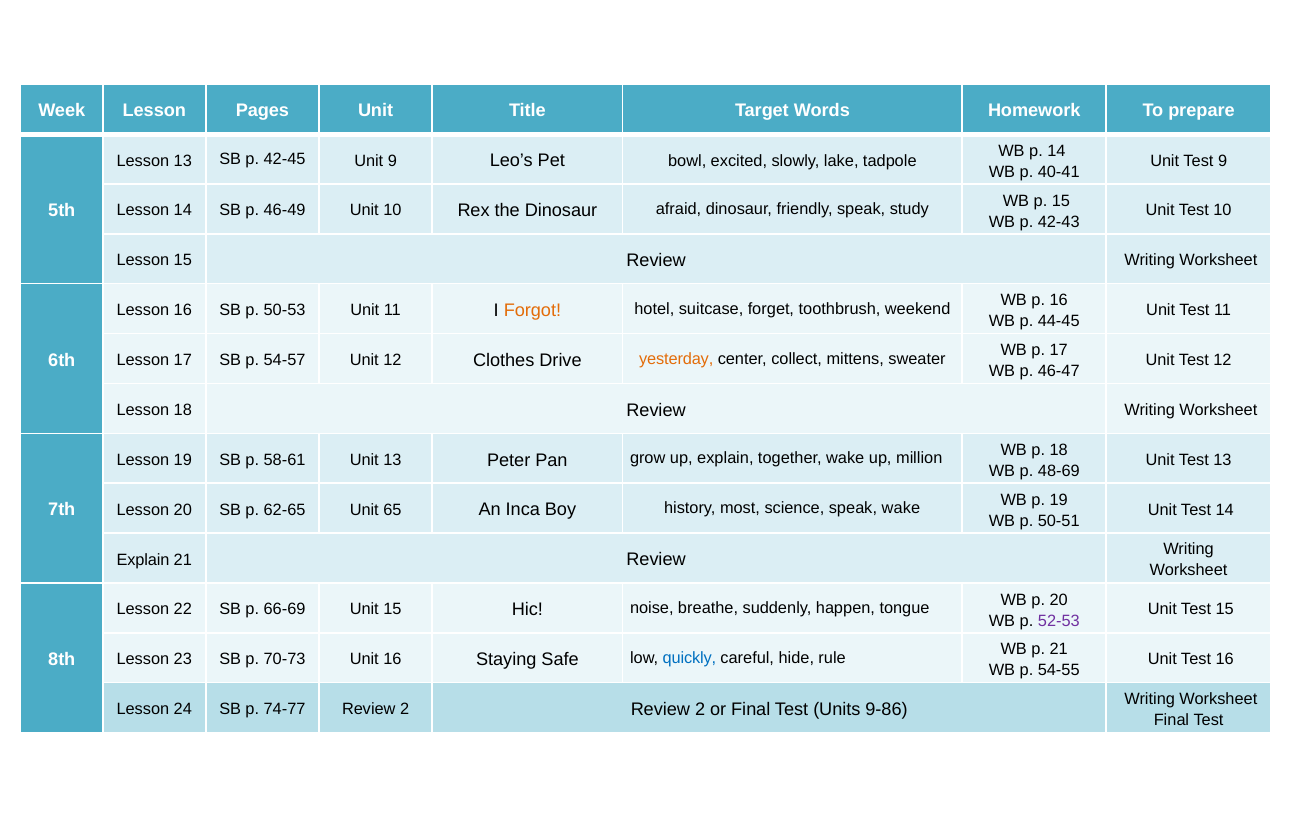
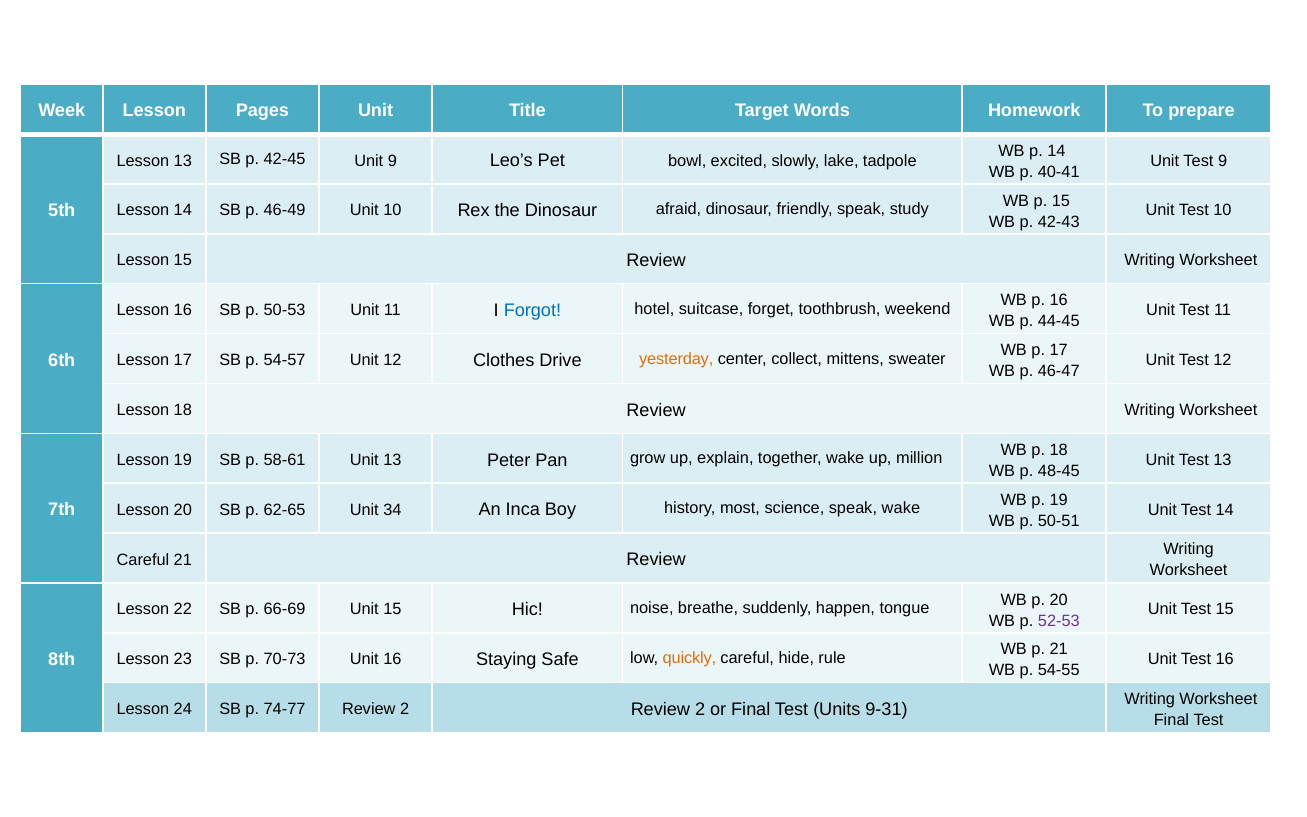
Forgot colour: orange -> blue (532, 310)
48-69: 48-69 -> 48-45 (1059, 471)
65: 65 -> 34 (392, 510)
Explain: Explain -> Careful (143, 560)
quickly colour: blue -> orange (689, 658)
9-86: 9-86 -> 9-31 (887, 709)
